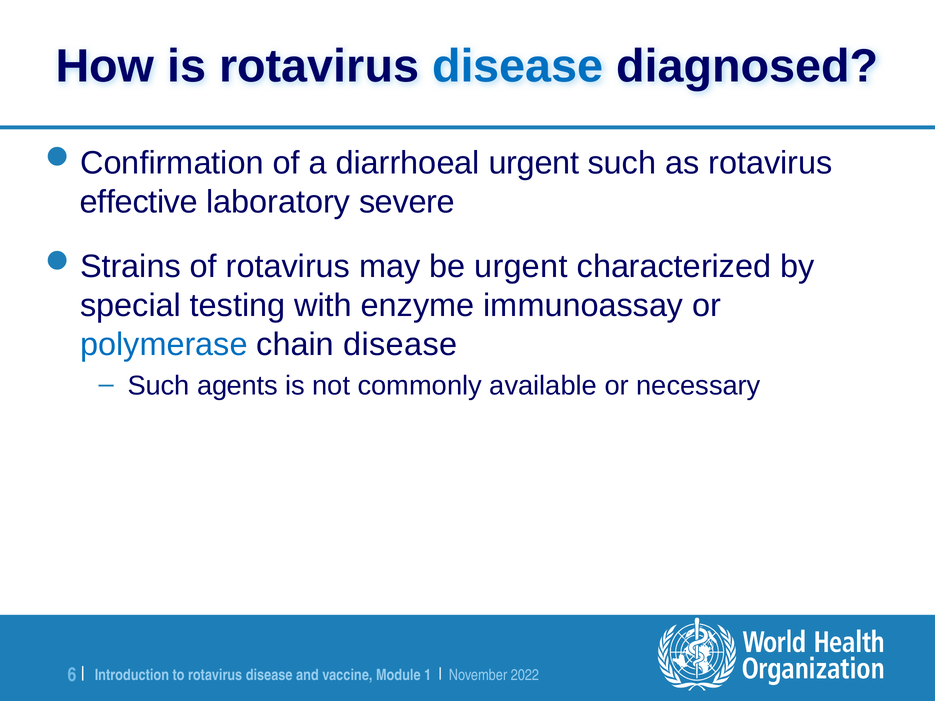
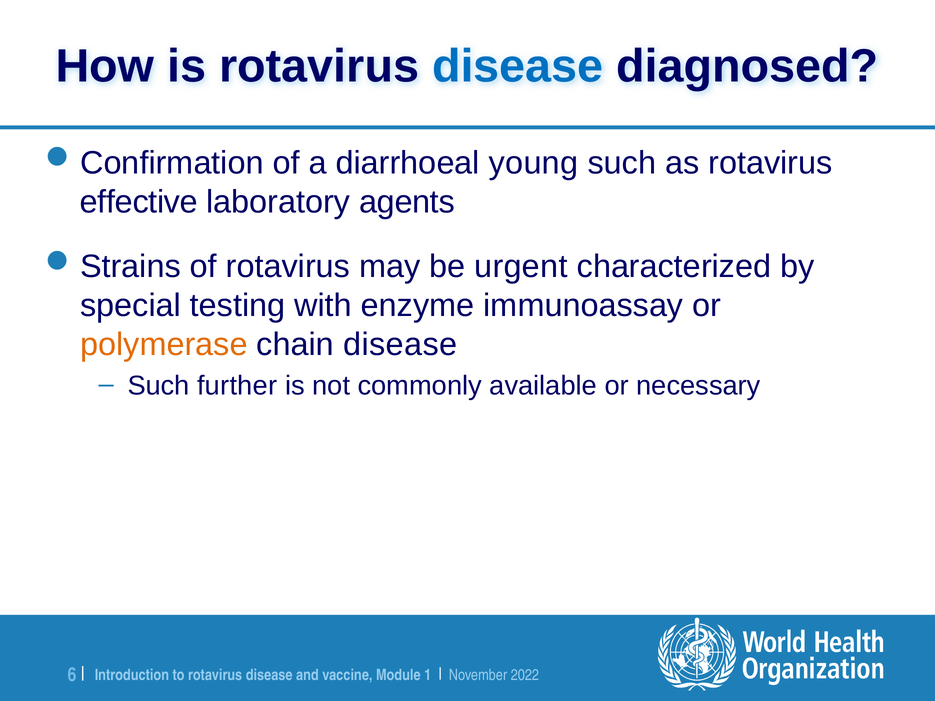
diarrhoeal urgent: urgent -> young (534, 163)
severe: severe -> agents (407, 202)
polymerase colour: blue -> orange (164, 345)
agents: agents -> further (237, 386)
